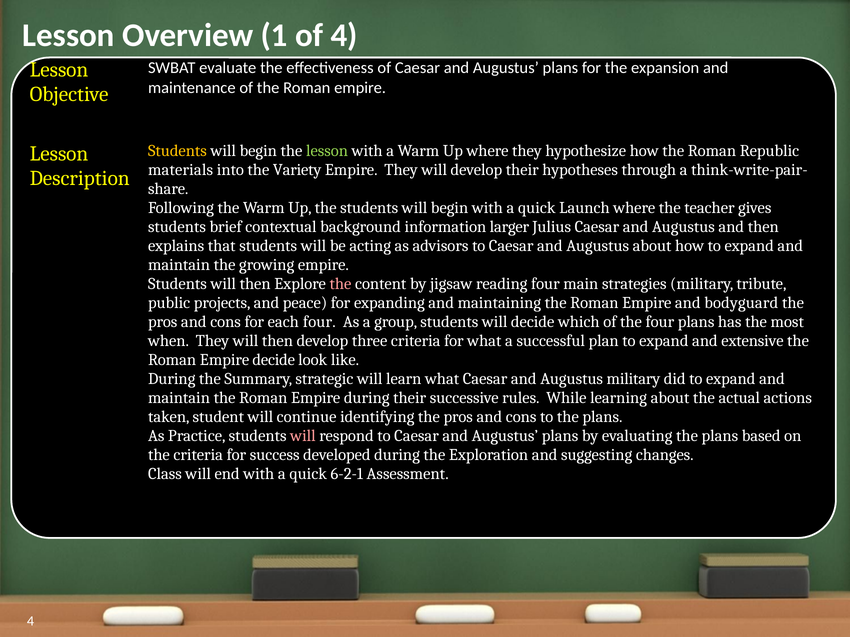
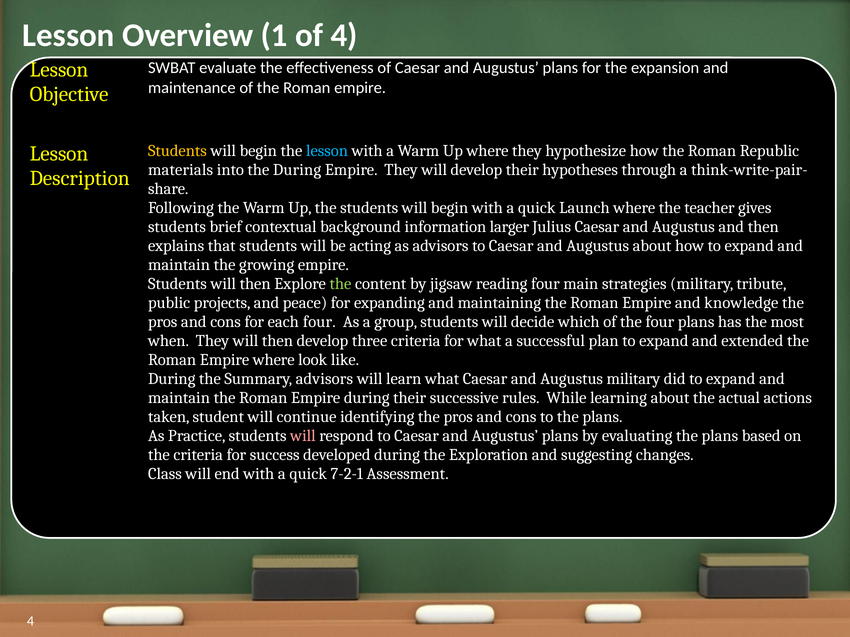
lesson colour: light green -> light blue (327, 151)
the Variety: Variety -> During (297, 170)
the colour: pink -> light green (340, 284)
bodyguard: bodyguard -> knowledge (741, 303)
extensive: extensive -> extended (752, 341)
Empire decide: decide -> where (274, 360)
Summary strategic: strategic -> advisors (324, 379)
6-2-1: 6-2-1 -> 7-2-1 (347, 474)
